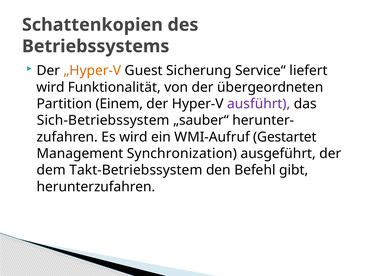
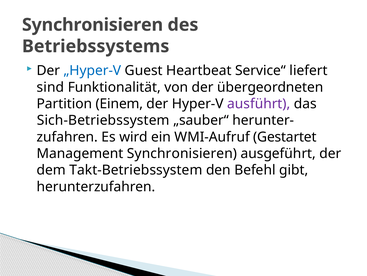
Schattenkopien: Schattenkopien -> Synchronisieren (93, 25)
„Hyper-V colour: orange -> blue (92, 70)
Sicherung: Sicherung -> Heartbeat (199, 70)
wird: wird -> sind (50, 87)
Management Synchronization: Synchronization -> Synchronisieren (182, 153)
